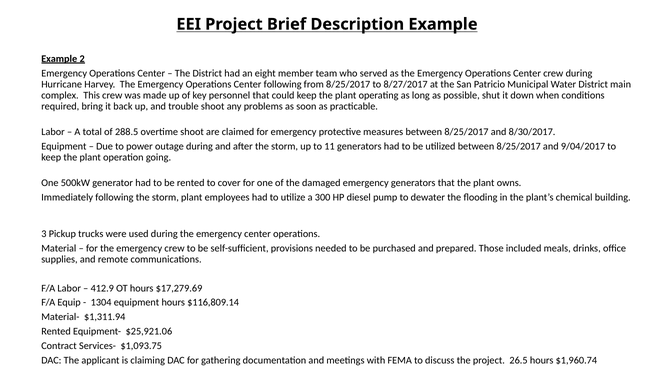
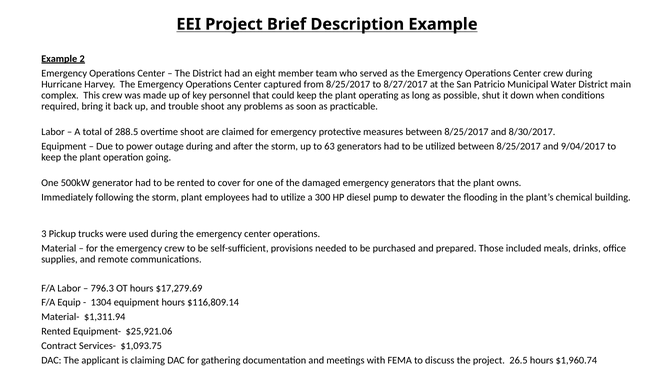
Center following: following -> captured (283, 84)
11: 11 -> 63 (330, 146)
412.9: 412.9 -> 796.3 (102, 288)
